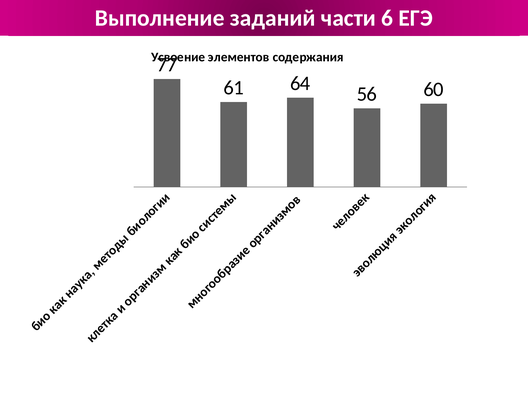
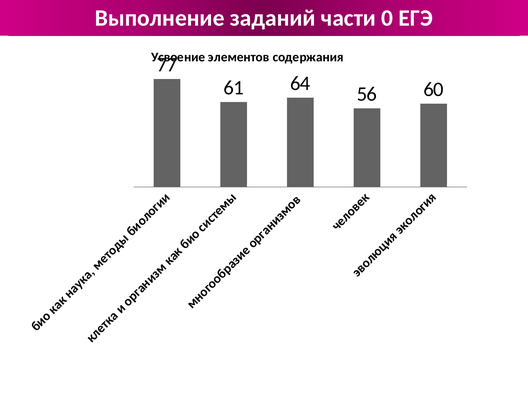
6: 6 -> 0 (387, 18)
